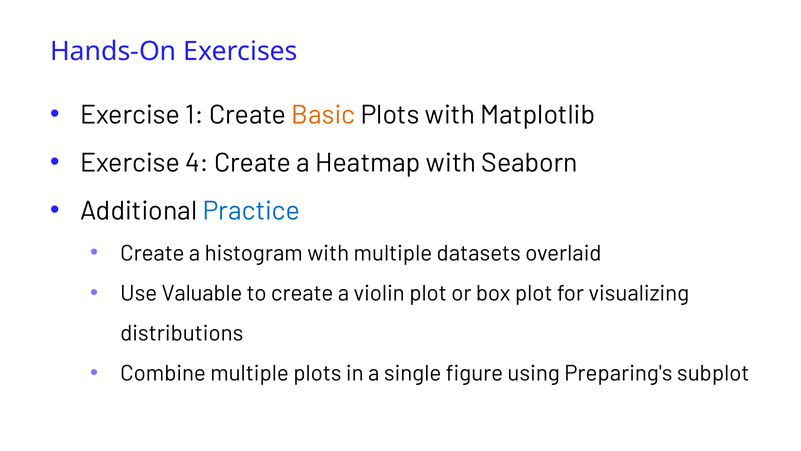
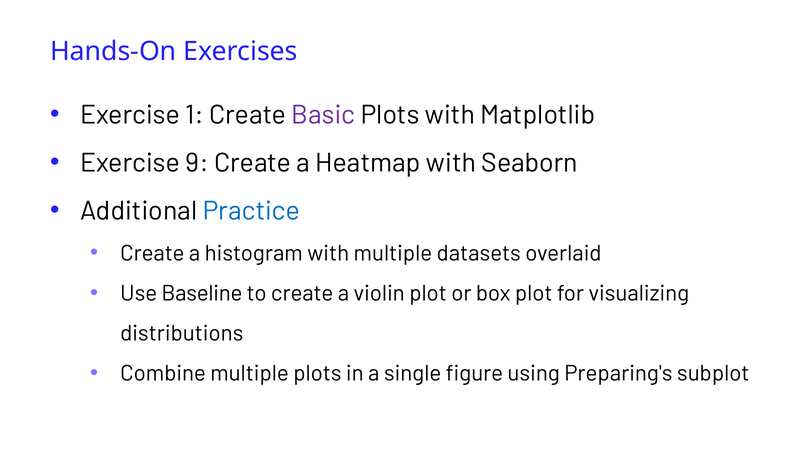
Basic colour: orange -> purple (323, 115)
4: 4 -> 9 (197, 163)
Valuable: Valuable -> Baseline (202, 293)
